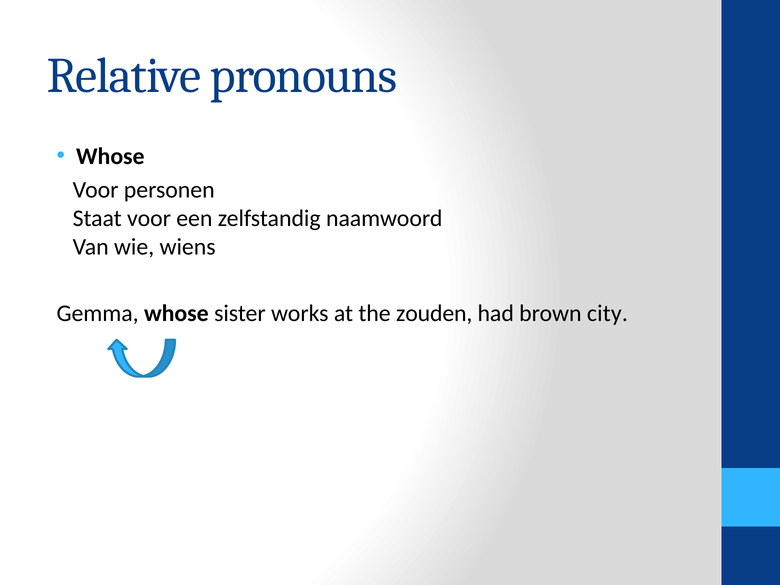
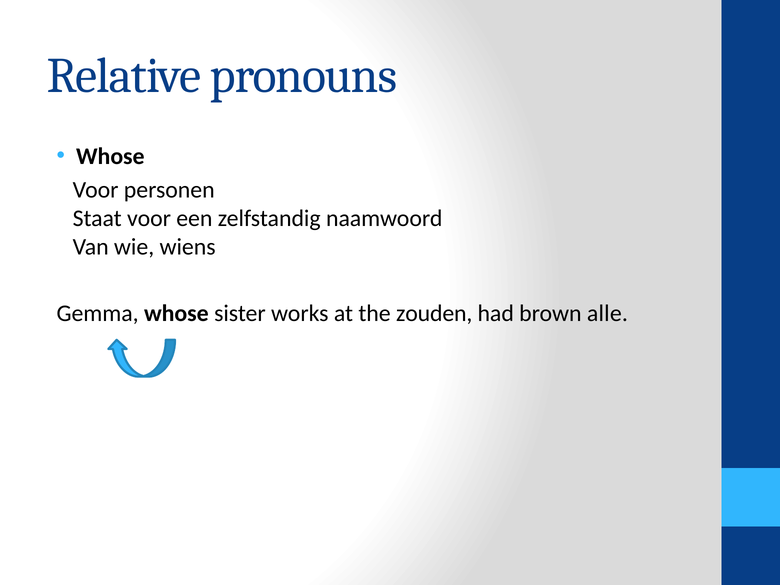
city: city -> alle (607, 314)
